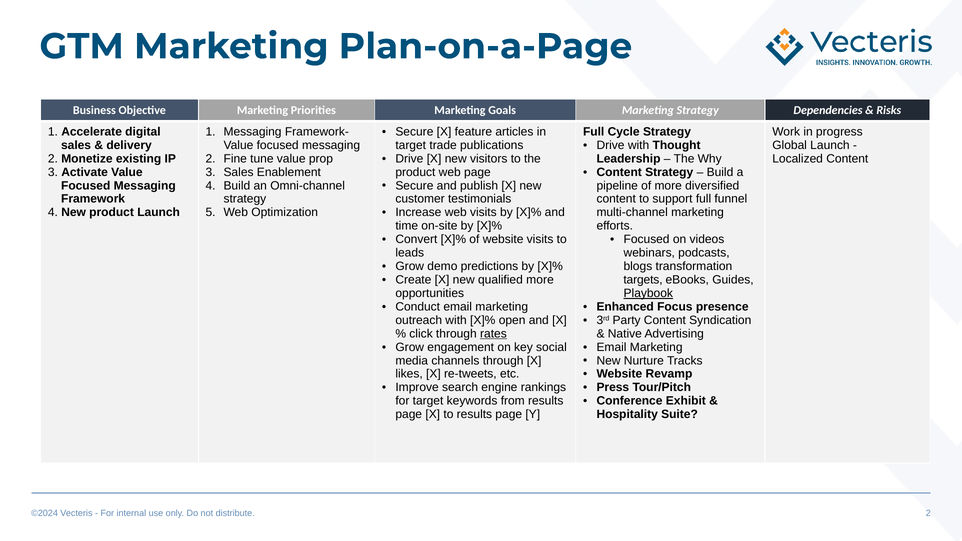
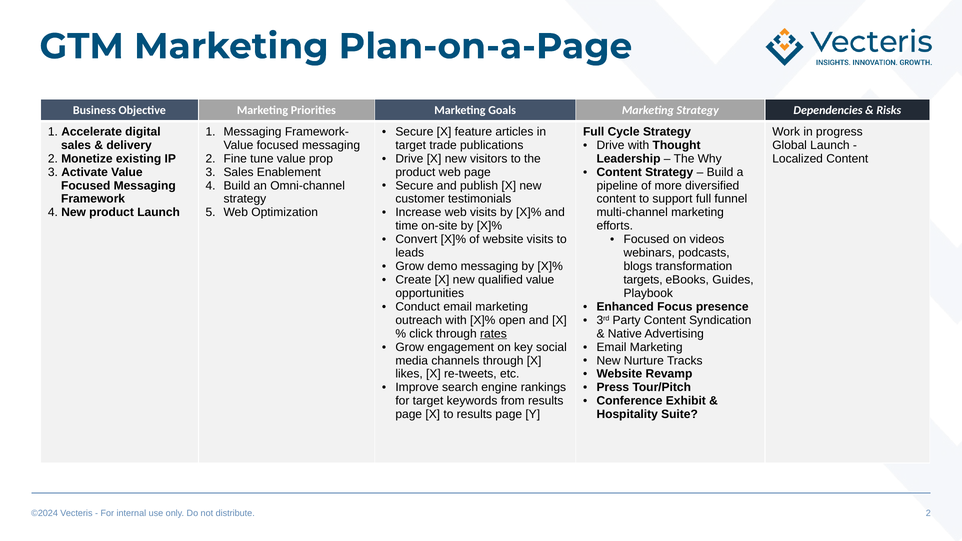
demo predictions: predictions -> messaging (489, 266)
qualified more: more -> value (540, 280)
Playbook underline: present -> none (648, 293)
